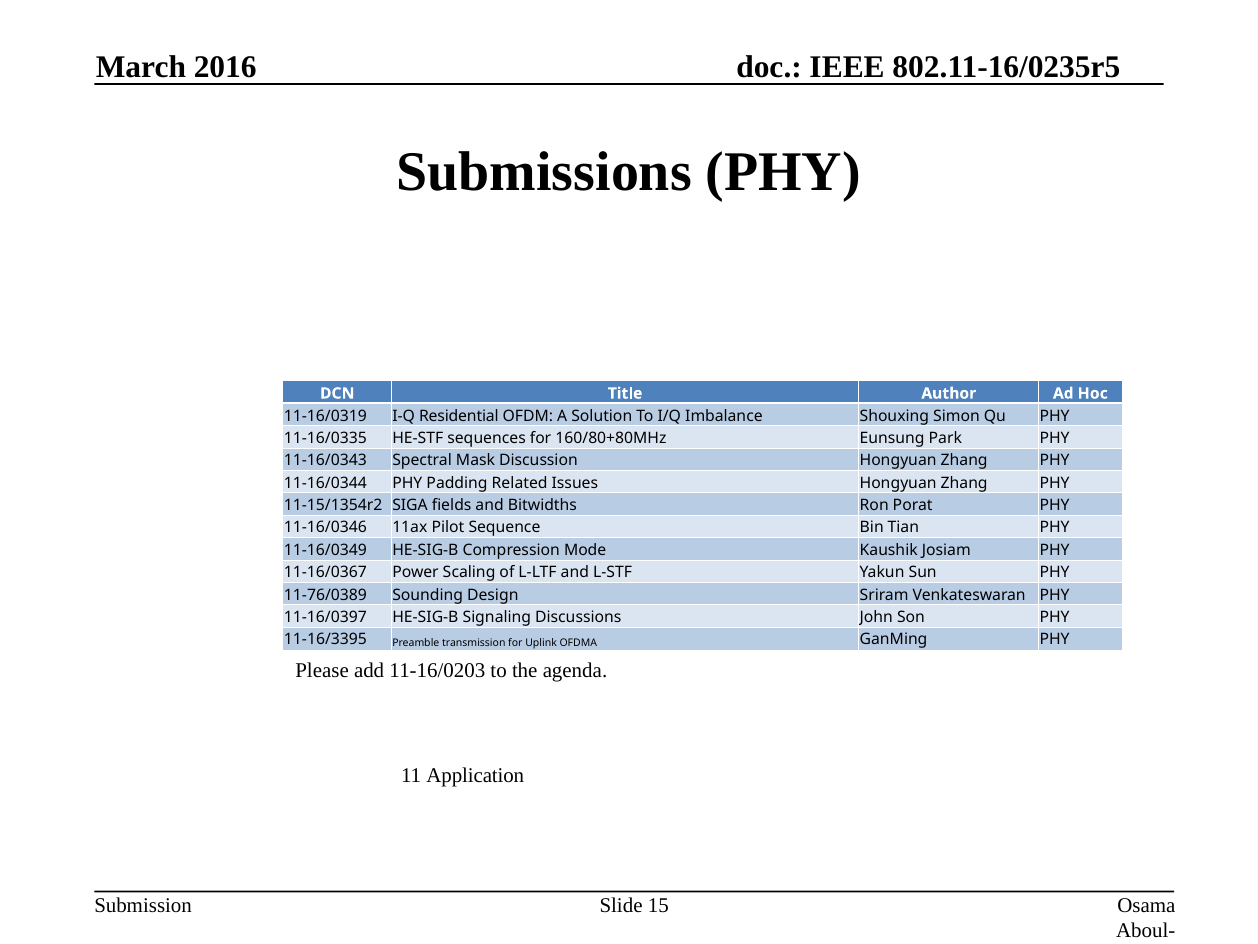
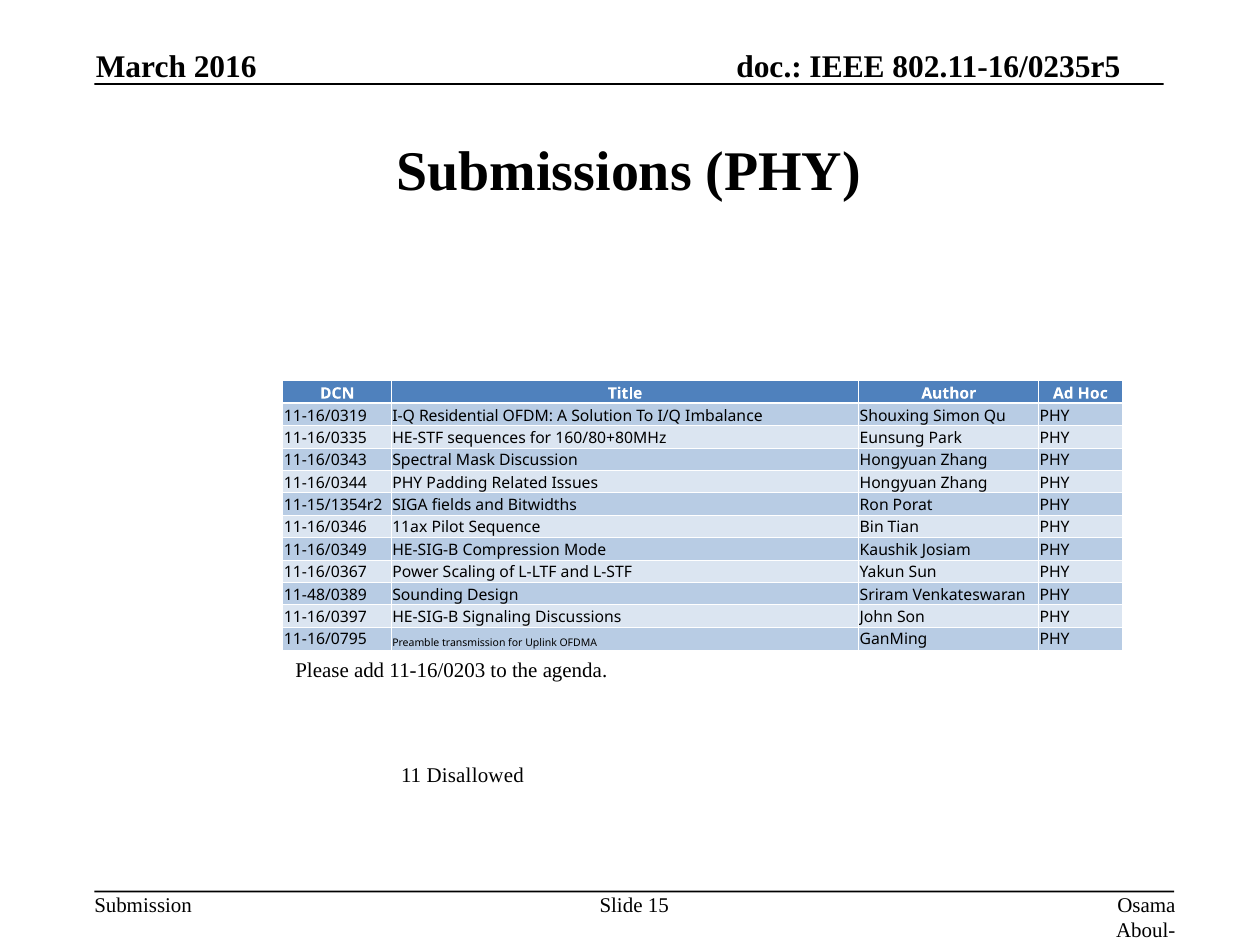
11-76/0389: 11-76/0389 -> 11-48/0389 (325, 595)
11-16/3395: 11-16/3395 -> 11-16/0795 (325, 639)
Application: Application -> Disallowed (475, 775)
